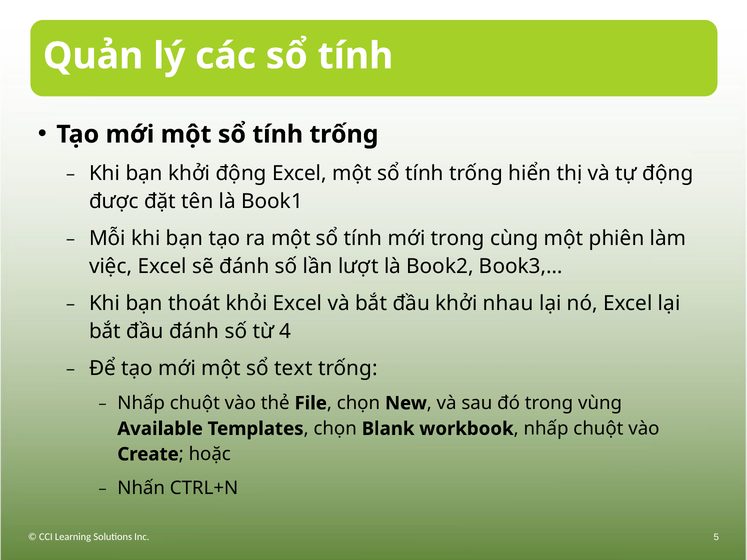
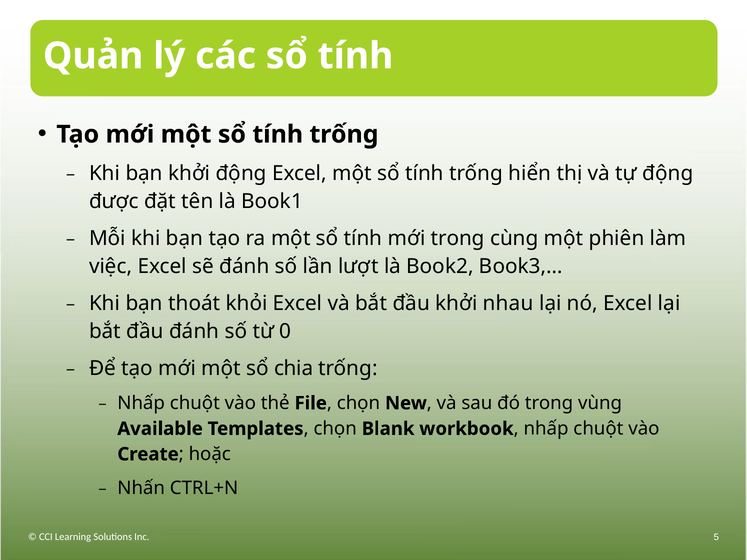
4: 4 -> 0 (285, 332)
text: text -> chia (294, 368)
